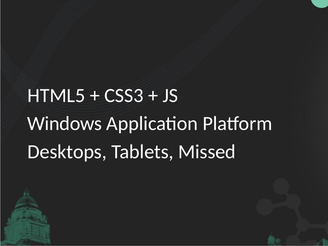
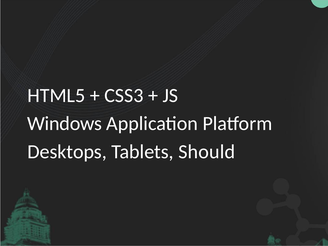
Missed: Missed -> Should (207, 152)
